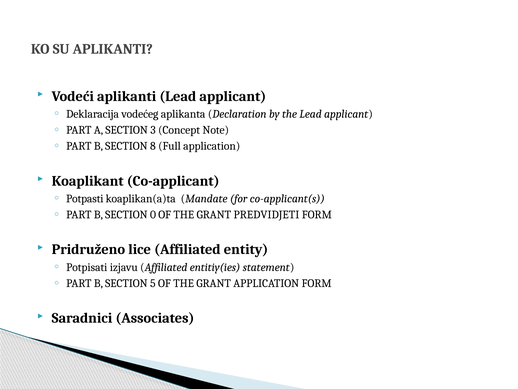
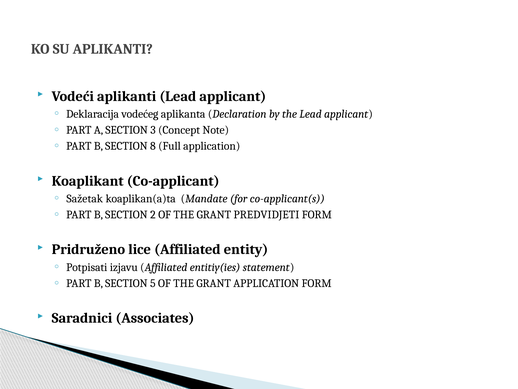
Potpasti: Potpasti -> Sažetak (85, 198)
0: 0 -> 2 (153, 214)
